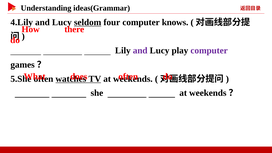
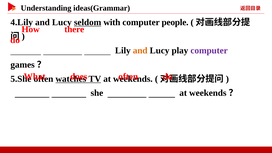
four: four -> with (112, 22)
knows: knows -> people (175, 22)
and colour: purple -> orange (140, 51)
